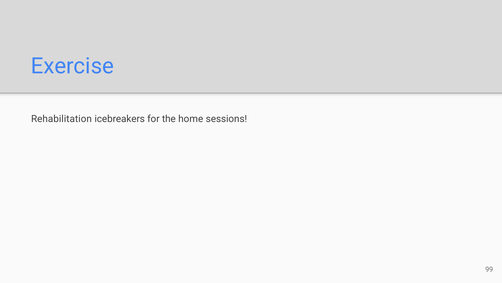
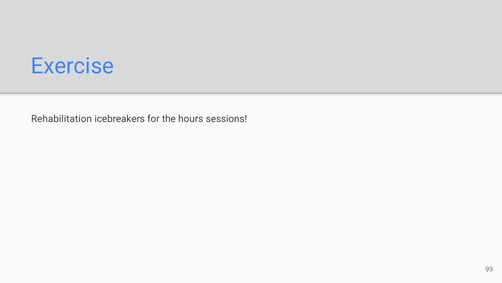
home: home -> hours (191, 119)
